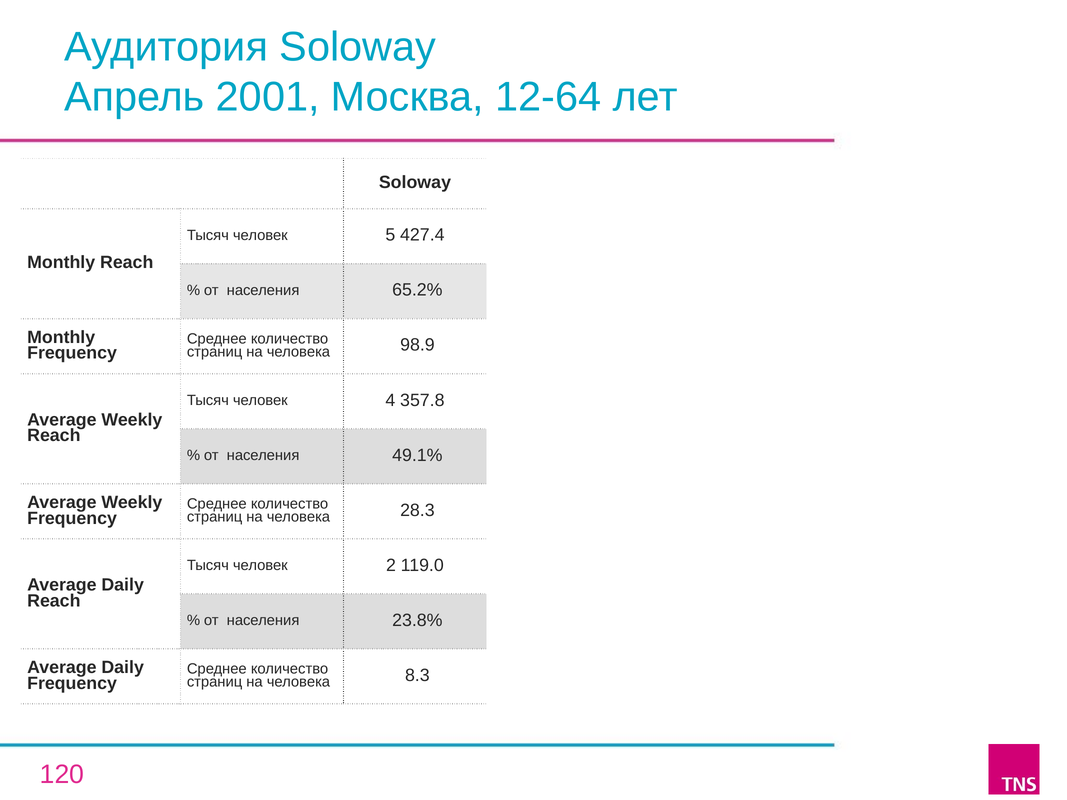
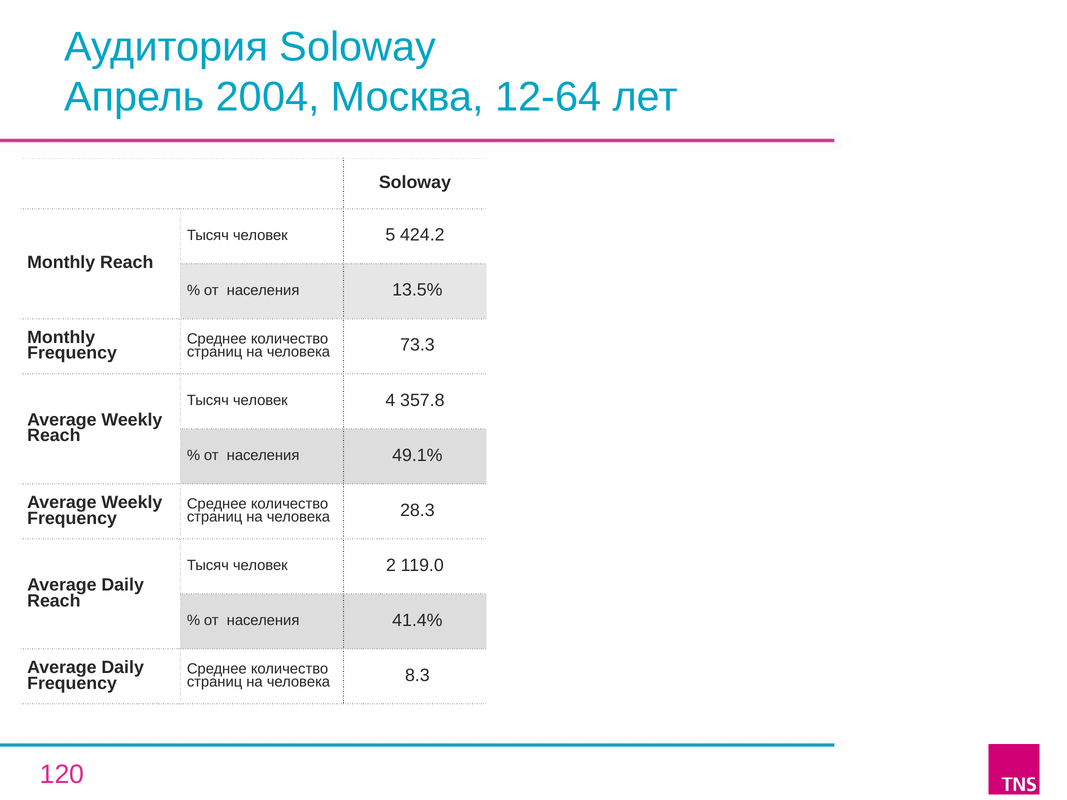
2001: 2001 -> 2004 (268, 97)
427.4: 427.4 -> 424.2 (422, 235)
65.2%: 65.2% -> 13.5% (417, 290)
98.9: 98.9 -> 73.3 (417, 345)
23.8%: 23.8% -> 41.4% (417, 620)
